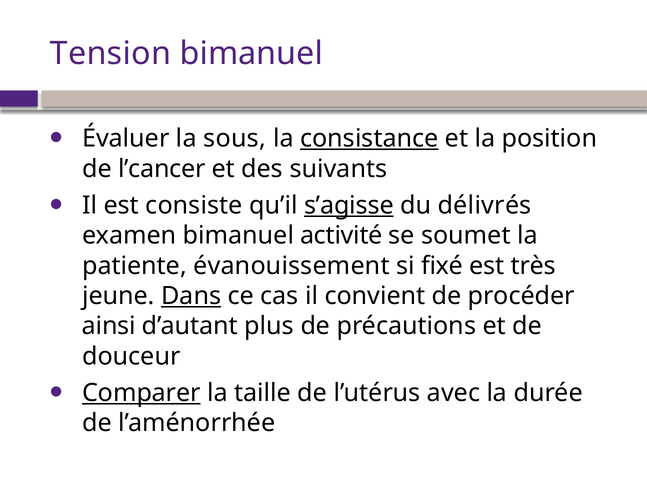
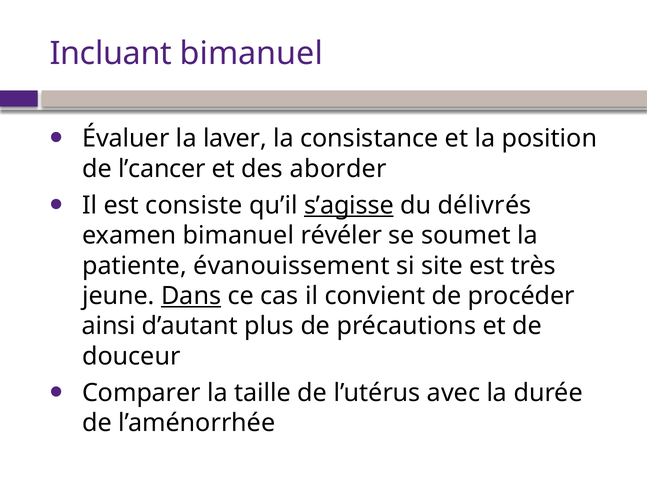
Tension: Tension -> Incluant (111, 53)
sous: sous -> laver (235, 139)
consistance underline: present -> none (369, 139)
suivants: suivants -> aborder (338, 169)
activité: activité -> révéler (341, 236)
fixé: fixé -> site (442, 266)
Comparer underline: present -> none (141, 393)
